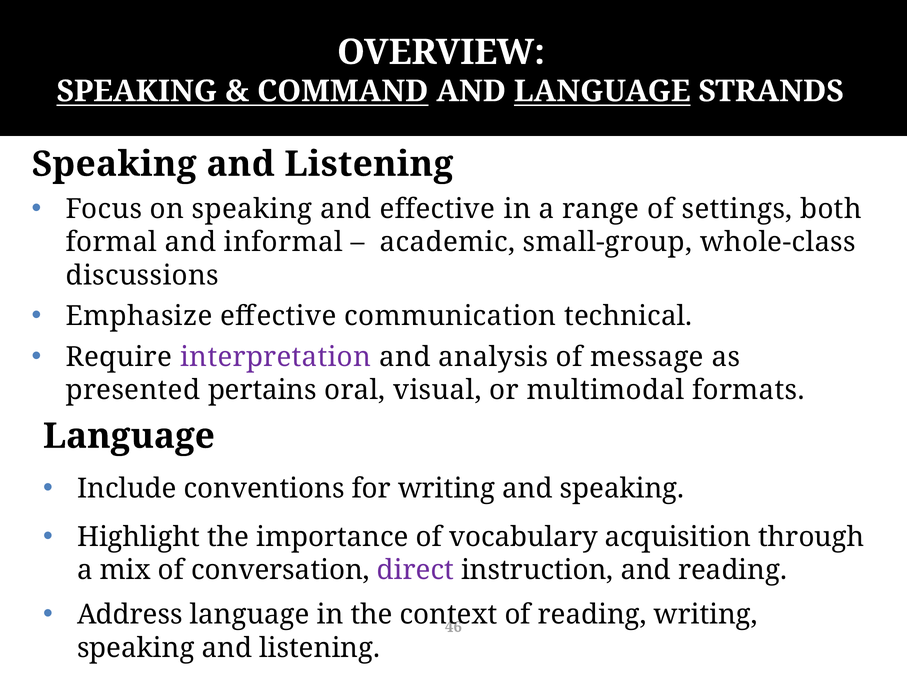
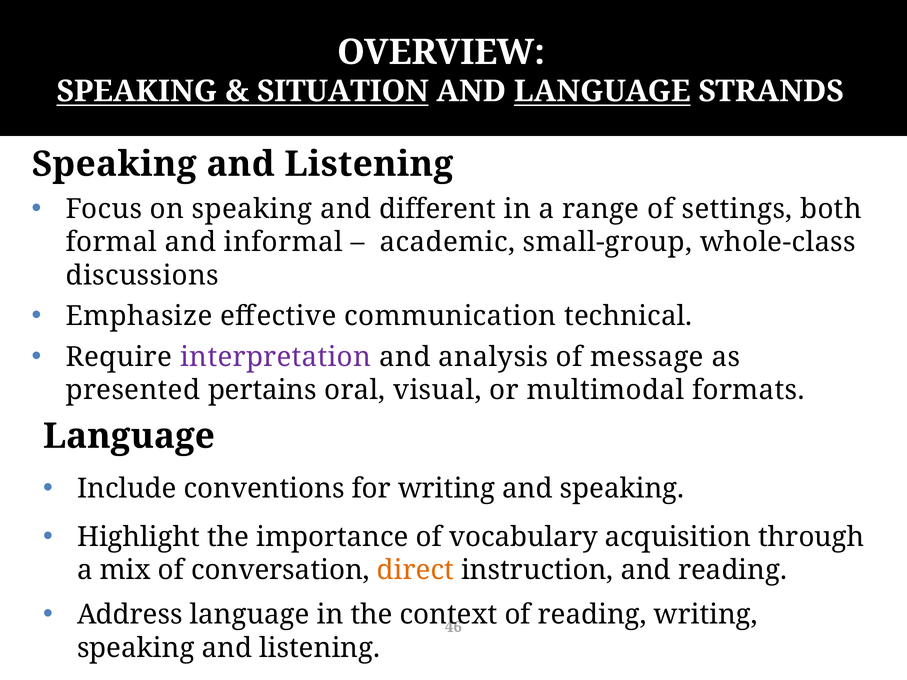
COMMAND: COMMAND -> SITUATION (343, 91)
and effective: effective -> different (438, 209)
direct colour: purple -> orange (415, 570)
